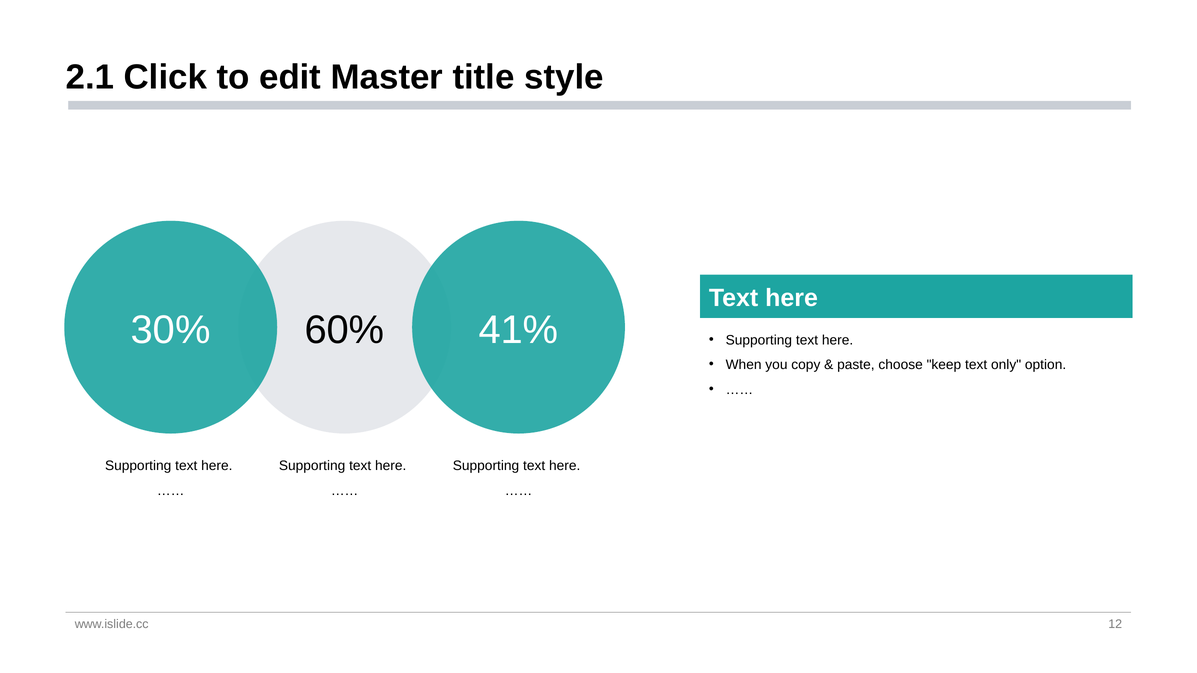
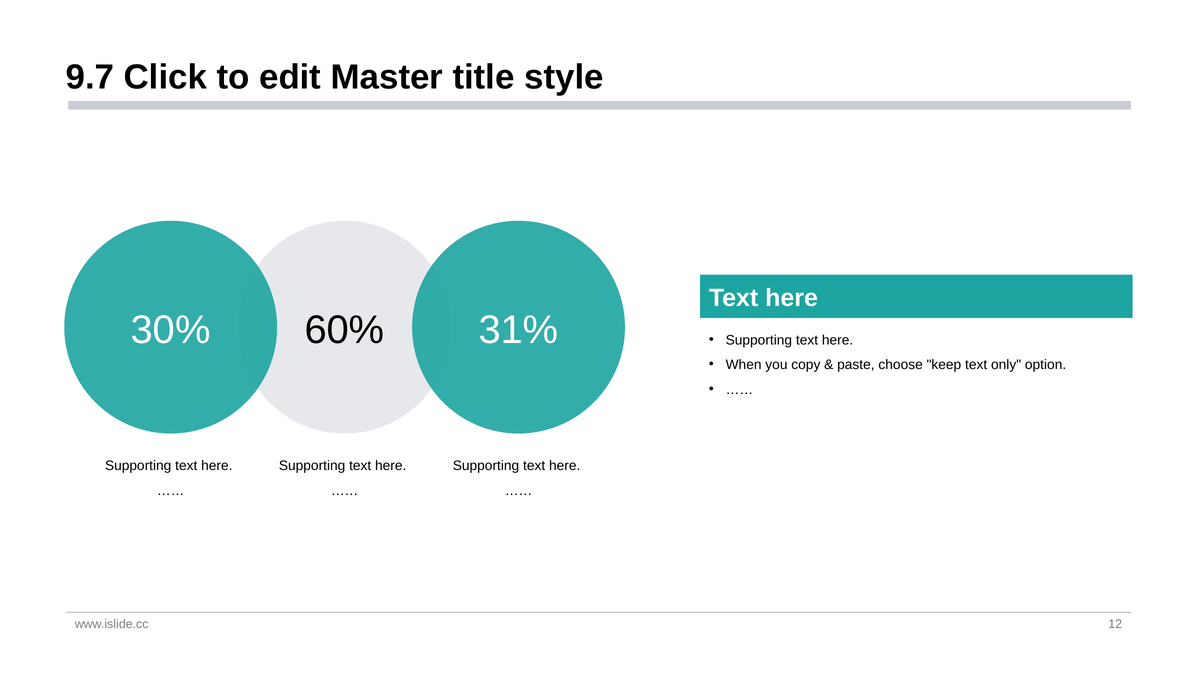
2.1: 2.1 -> 9.7 (90, 77)
41%: 41% -> 31% (518, 330)
